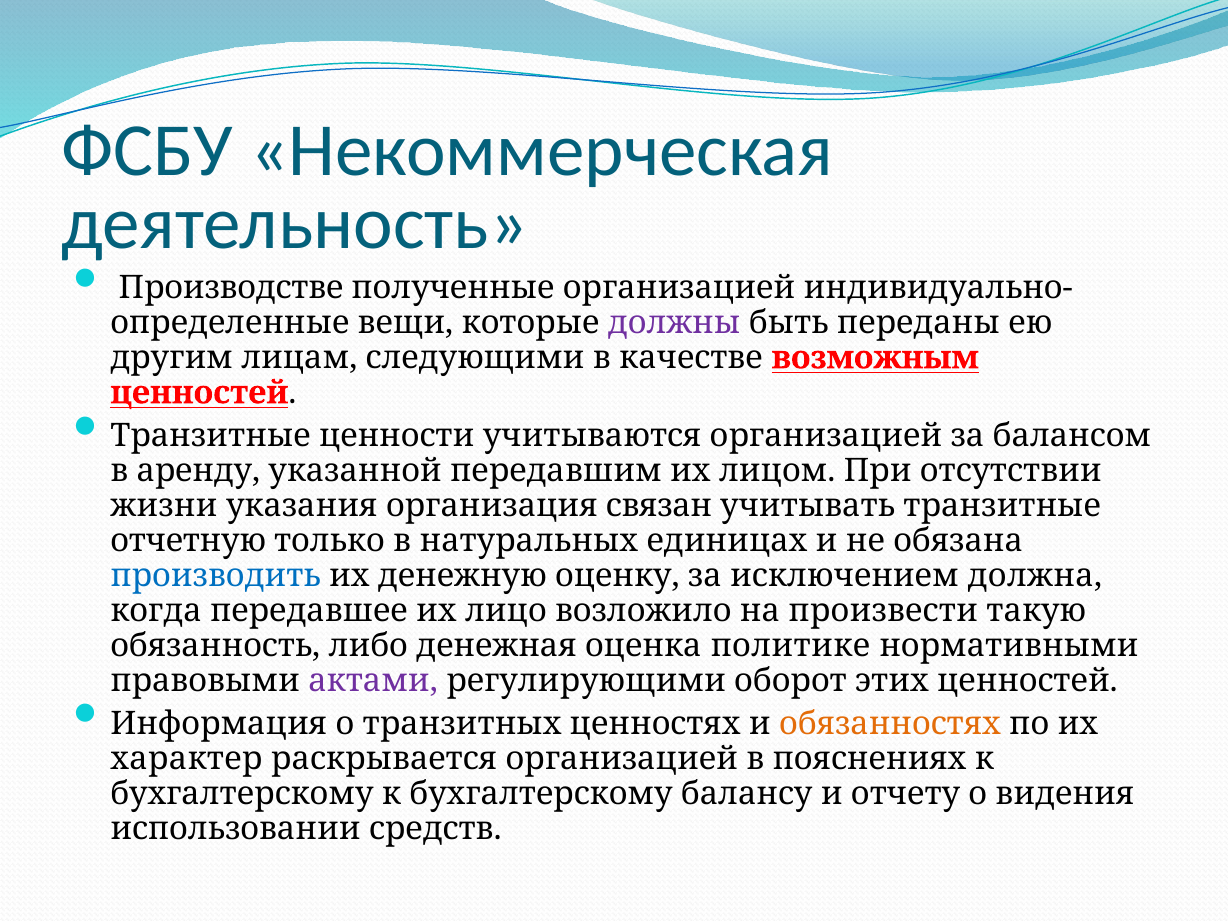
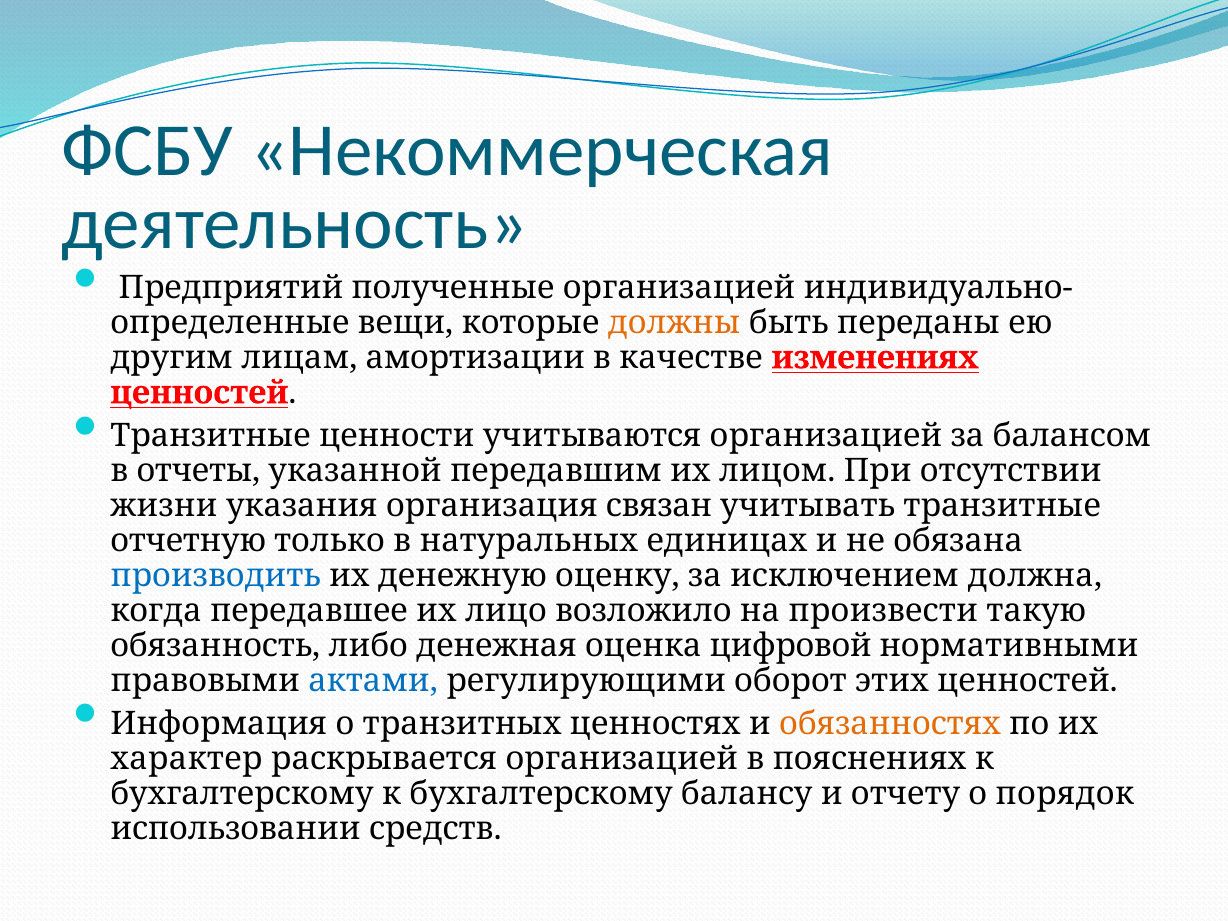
Производстве: Производстве -> Предприятий (231, 288)
должны colour: purple -> orange (674, 323)
следующими: следующими -> амортизации (475, 358)
возможным: возможным -> изменениях (875, 358)
аренду: аренду -> отчеты (198, 471)
политике: политике -> цифровой (791, 646)
актами colour: purple -> blue (373, 681)
видения: видения -> порядок (1065, 794)
